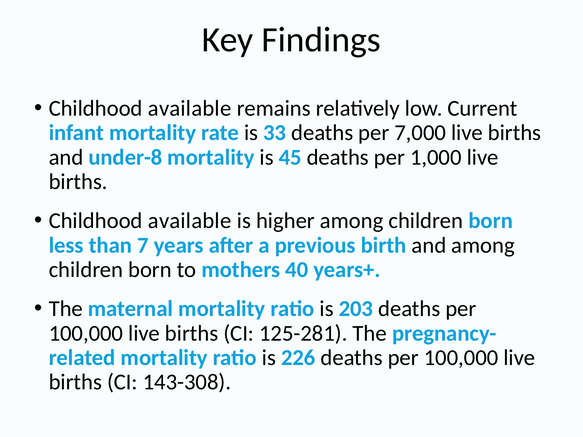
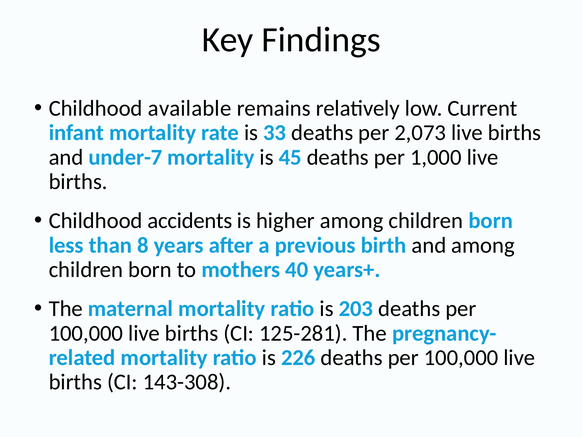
7,000: 7,000 -> 2,073 (420, 133)
under-8: under-8 -> under-7 (125, 157)
available: available -> accidents (190, 221)
7: 7 -> 8 (143, 245)
